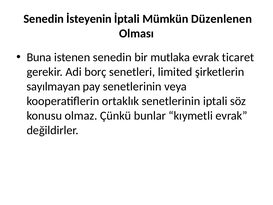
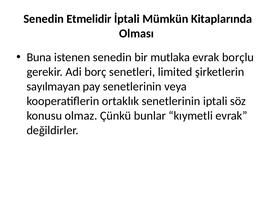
İsteyenin: İsteyenin -> Etmelidir (89, 19)
Düzenlenen: Düzenlenen -> Kitaplarında (222, 19)
ticaret: ticaret -> borçlu (238, 57)
